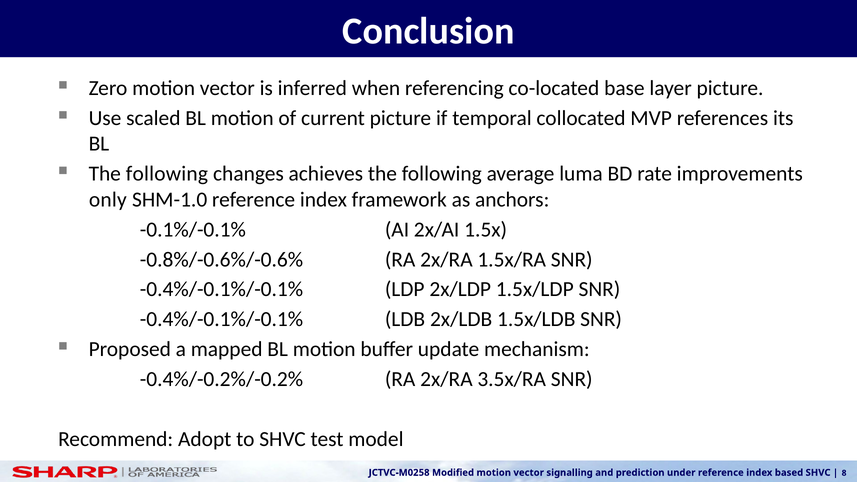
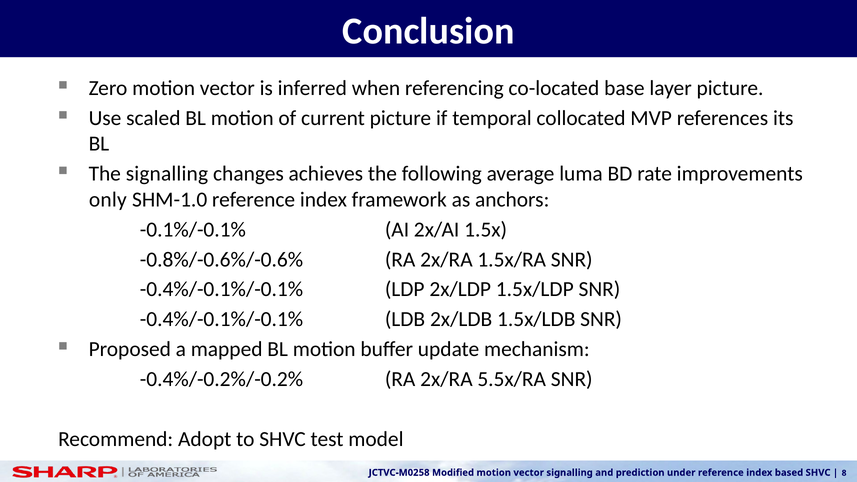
following: following -> signalling (167, 174)
3.5x/RA: 3.5x/RA -> 5.5x/RA (512, 379)
